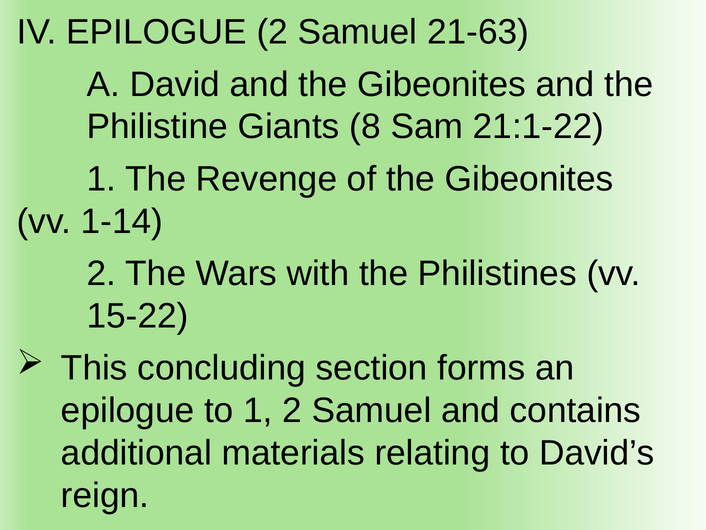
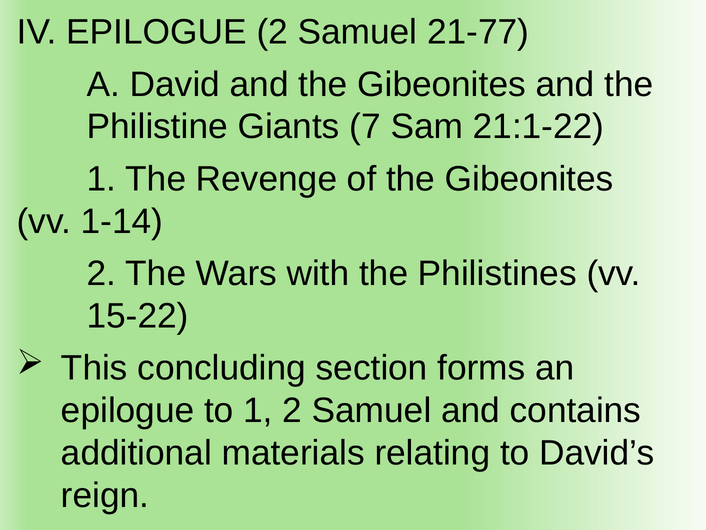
21-63: 21-63 -> 21-77 (478, 32)
8: 8 -> 7 (365, 127)
